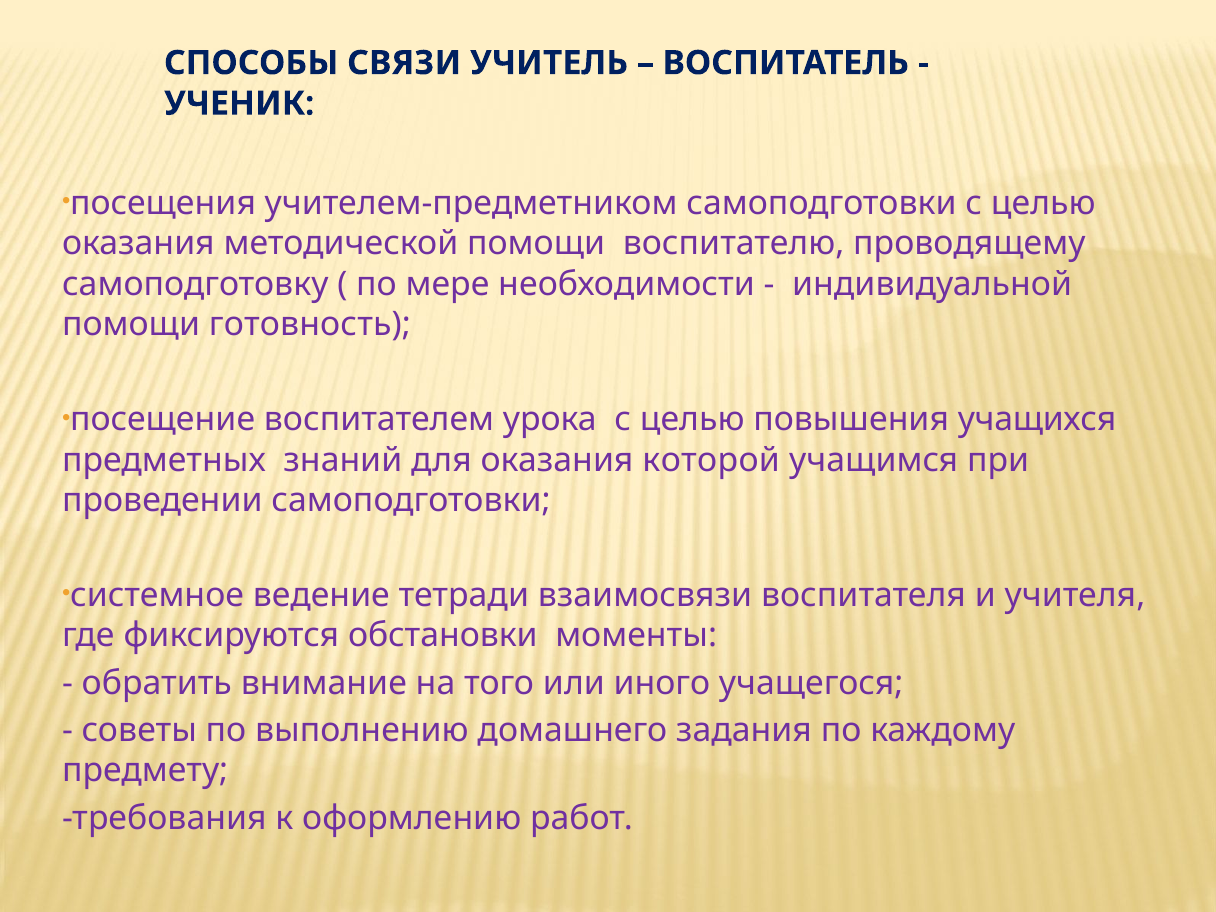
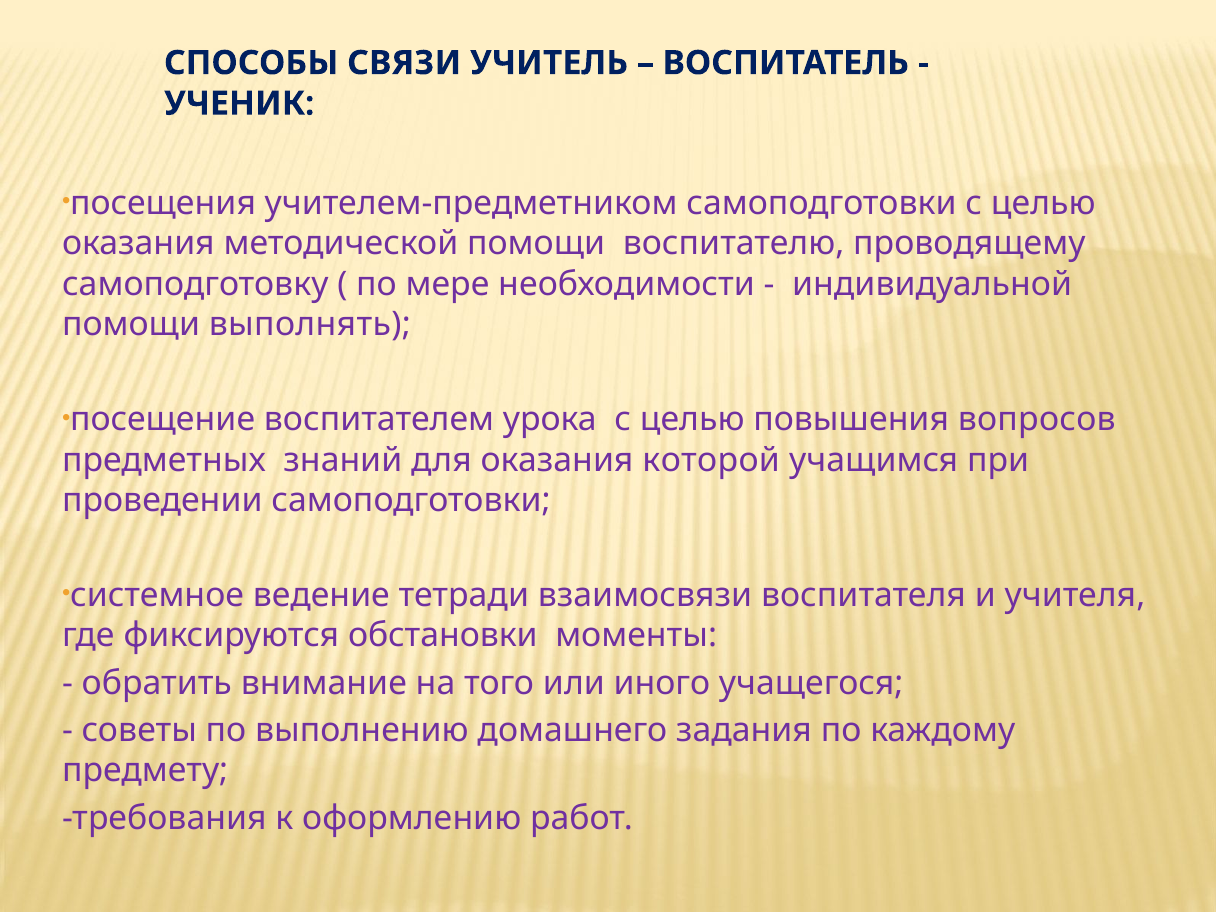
готовность: готовность -> выполнять (310, 325)
учащихся: учащихся -> вопросов (1037, 419)
